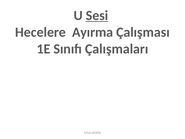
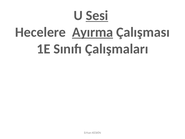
Ayırma underline: none -> present (93, 32)
